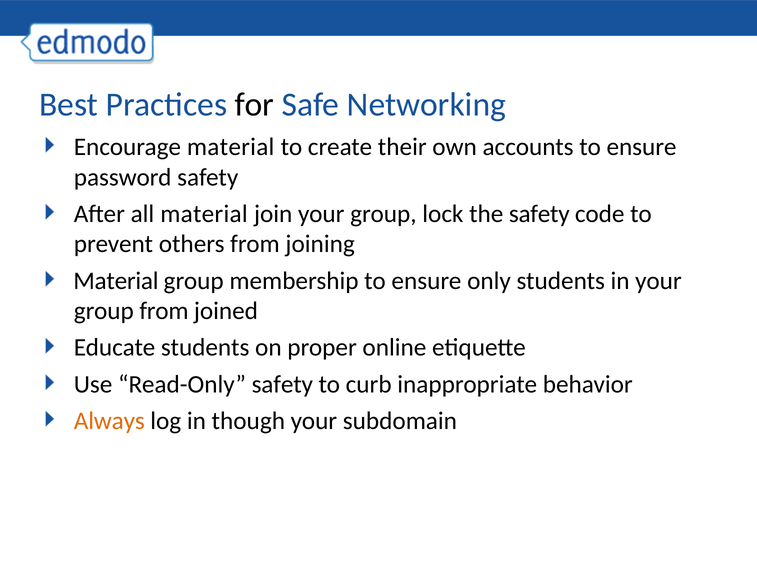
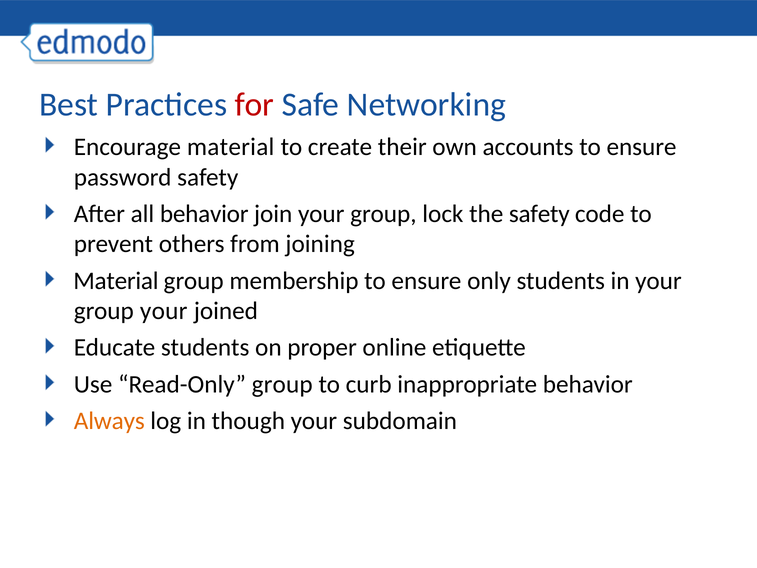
for colour: black -> red (255, 105)
all material: material -> behavior (204, 214)
group from: from -> your (164, 311)
Read-Only safety: safety -> group (282, 384)
